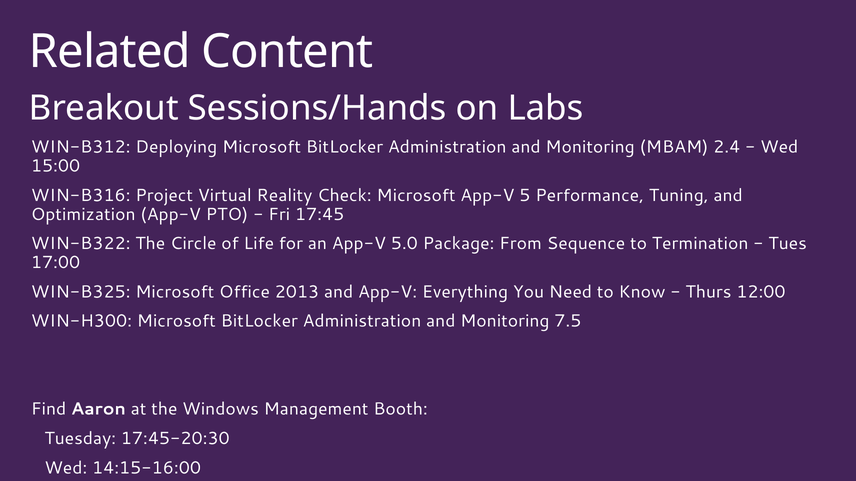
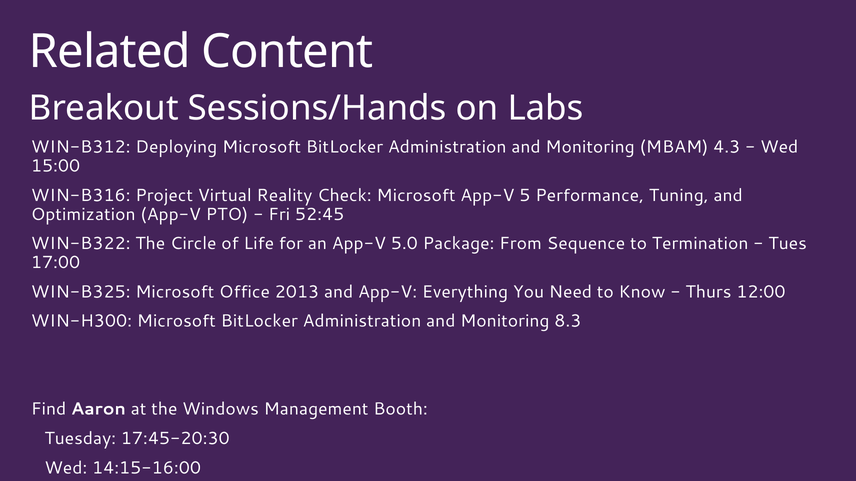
2.4: 2.4 -> 4.3 (727, 147)
17:45: 17:45 -> 52:45 (320, 214)
7.5: 7.5 -> 8.3 (568, 321)
